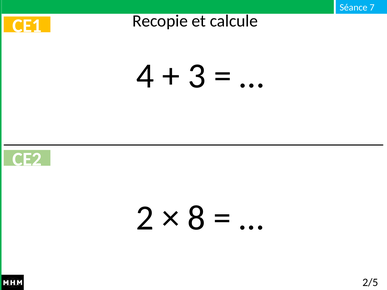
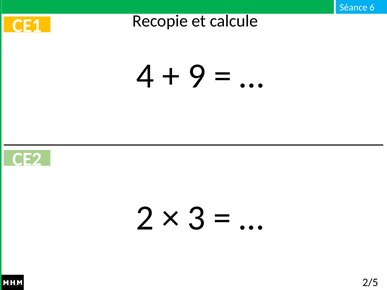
7: 7 -> 6 (372, 8)
3: 3 -> 9 (197, 76)
8: 8 -> 3 (196, 218)
